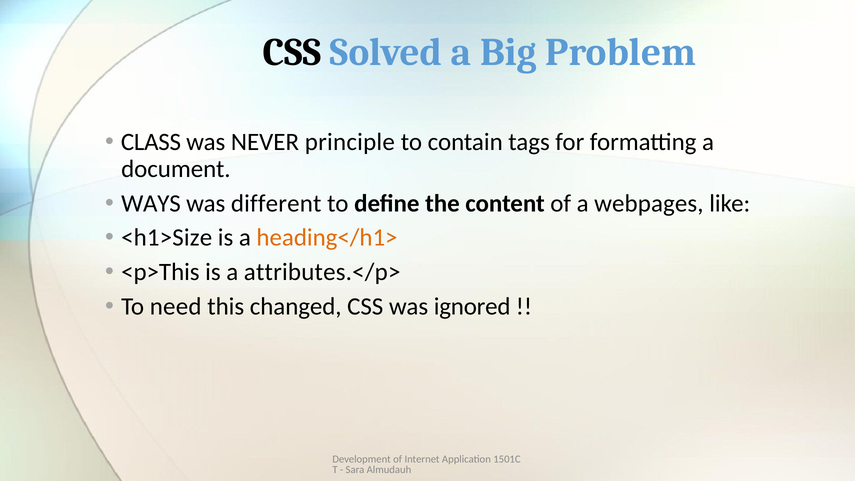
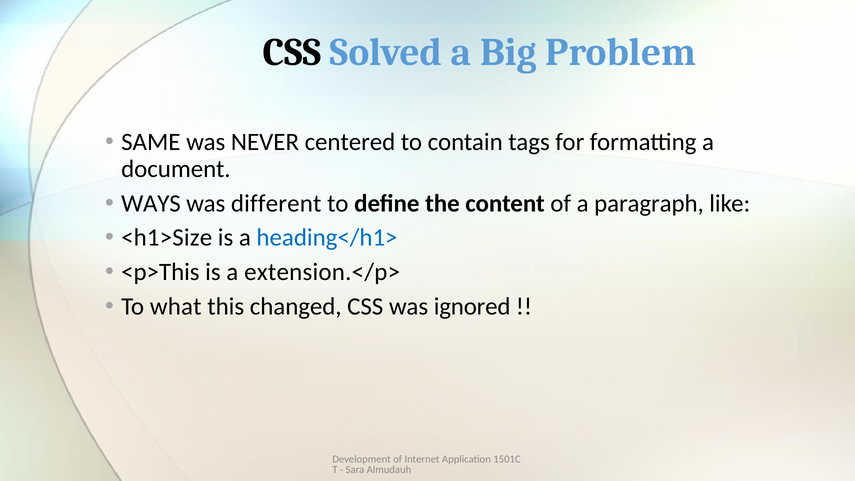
CLASS: CLASS -> SAME (151, 142)
principle: principle -> centered (350, 142)
webpages: webpages -> paragraph (649, 203)
heading</h1> colour: orange -> blue (327, 238)
attributes.</p>: attributes.</p> -> extension.</p> (322, 272)
need: need -> what (176, 306)
